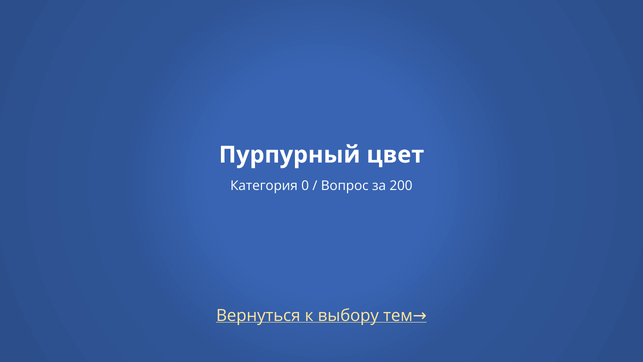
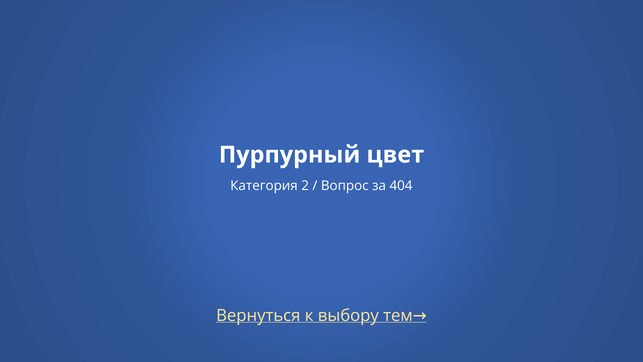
0: 0 -> 2 (305, 186)
200: 200 -> 404 (401, 186)
